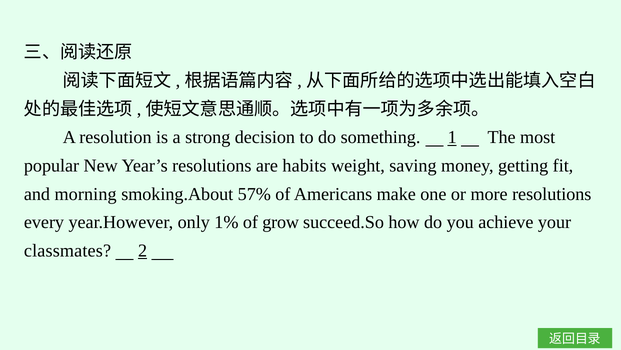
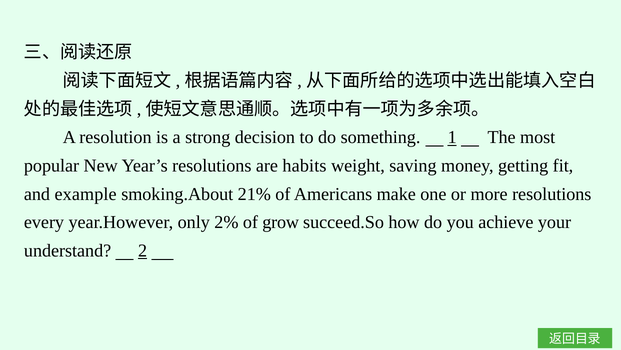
morning: morning -> example (86, 194)
57%: 57% -> 21% (254, 194)
1%: 1% -> 2% (226, 222)
classmates: classmates -> understand (68, 250)
